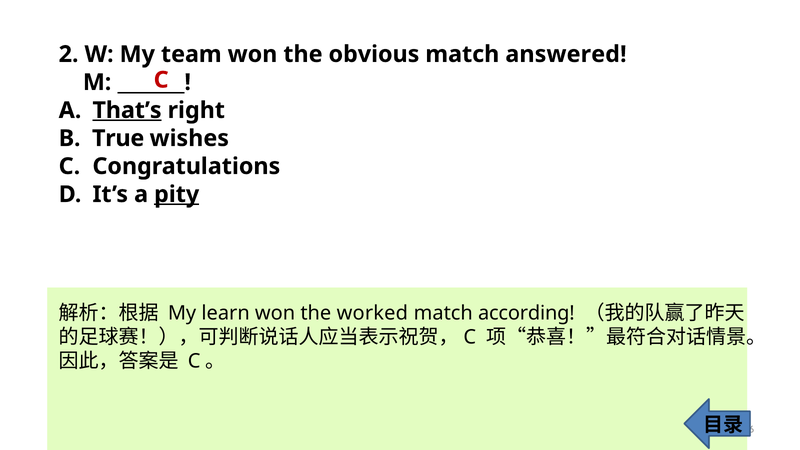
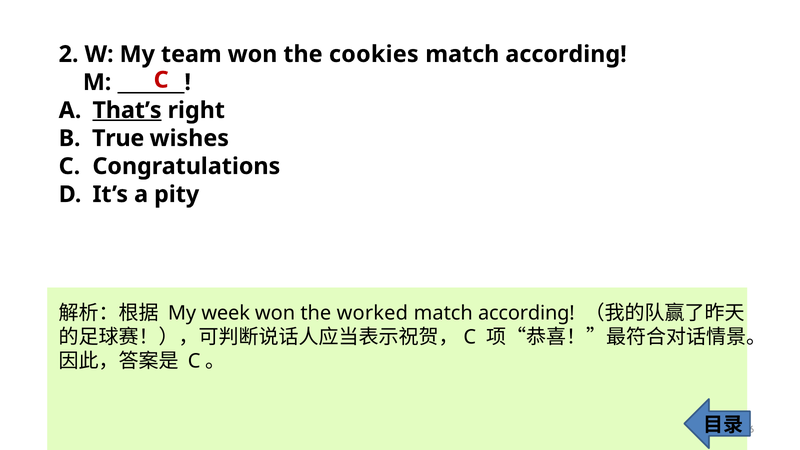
obvious: obvious -> cookies (374, 54)
answered: answered -> according (566, 54)
pity underline: present -> none (177, 194)
learn: learn -> week (226, 313)
